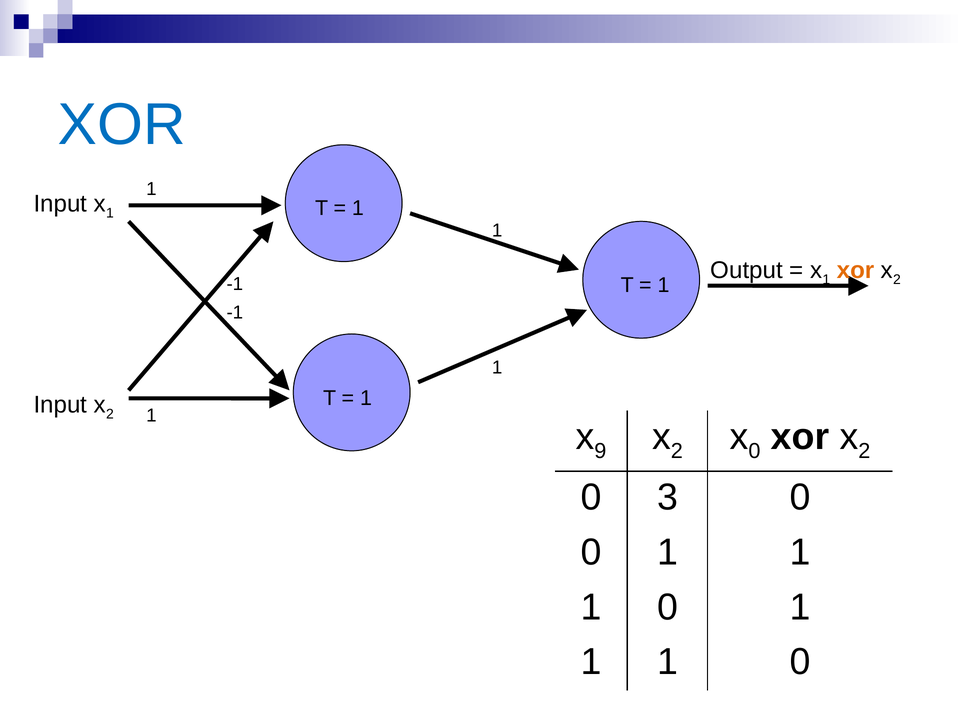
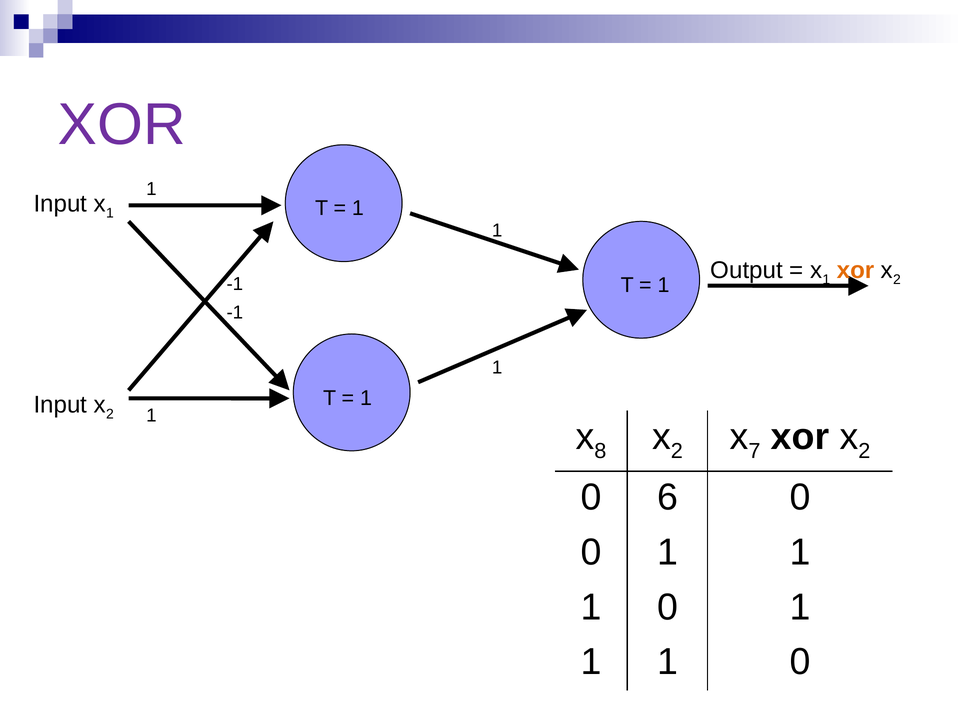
XOR colour: blue -> purple (122, 125)
9: 9 -> 8 (600, 451)
0: 0 -> 7 (755, 451)
3: 3 -> 6 (668, 497)
